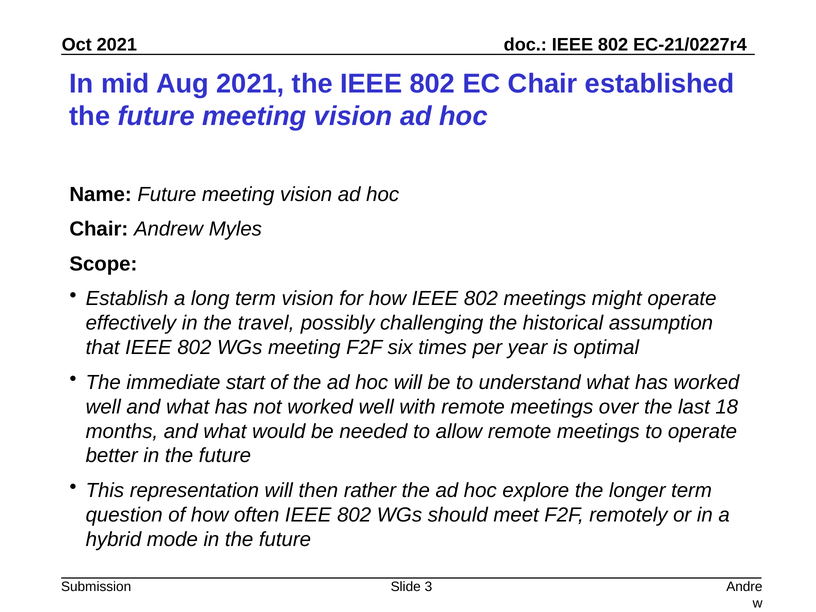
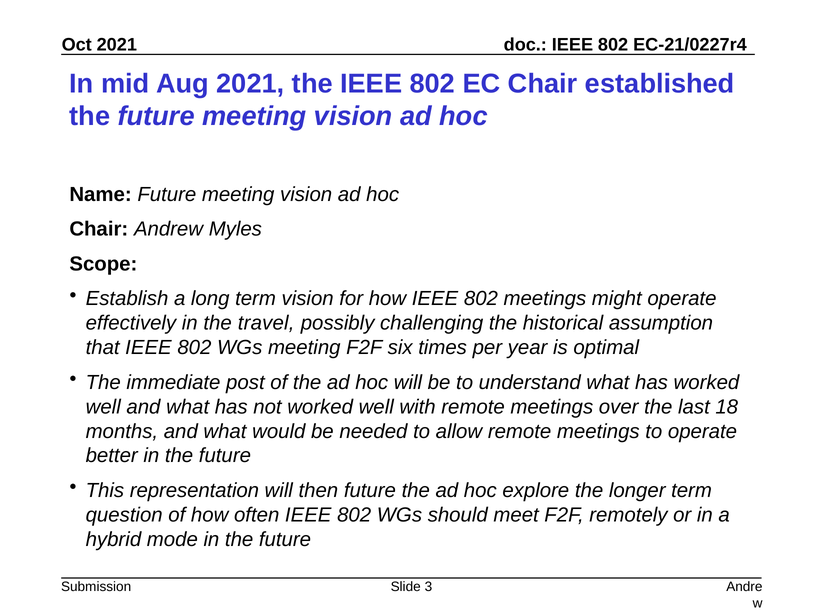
start: start -> post (245, 382)
then rather: rather -> future (370, 490)
